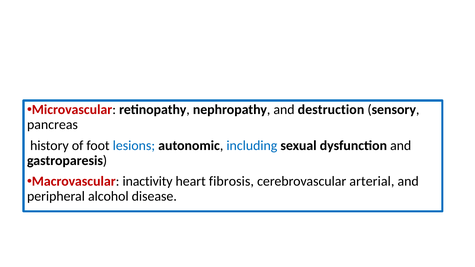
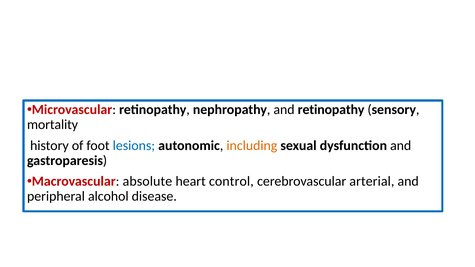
and destruction: destruction -> retinopathy (331, 110)
pancreas: pancreas -> mortality (53, 125)
including colour: blue -> orange (252, 146)
inactivity: inactivity -> absolute (147, 182)
fibrosis: fibrosis -> control (231, 182)
